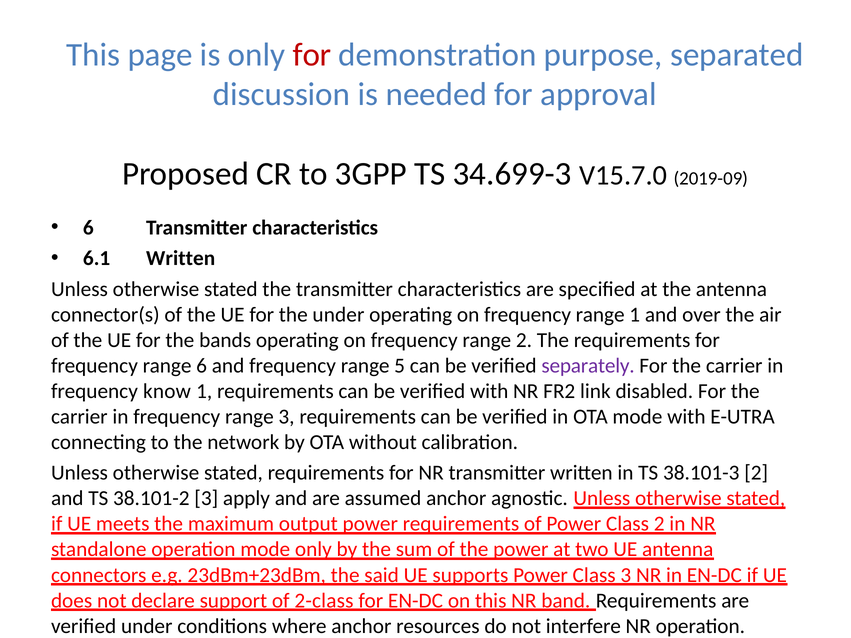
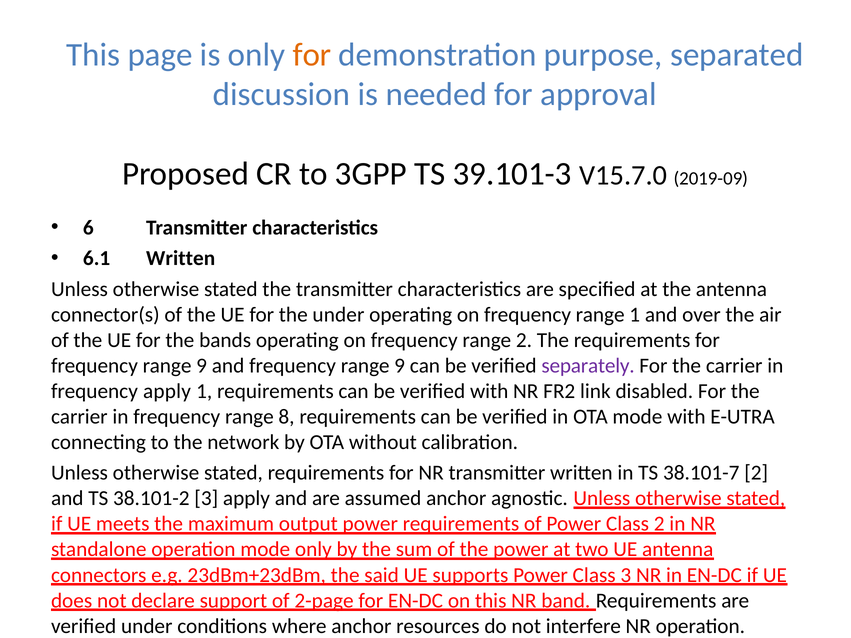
for colour: red -> orange (312, 55)
34.699-3: 34.699-3 -> 39.101-3 (512, 174)
6: 6 -> 9 (202, 366)
and frequency range 5: 5 -> 9 (400, 366)
frequency know: know -> apply (167, 391)
range 3: 3 -> 8 (286, 417)
38.101-3: 38.101-3 -> 38.101-7 (701, 473)
2-class: 2-class -> 2-page (324, 601)
